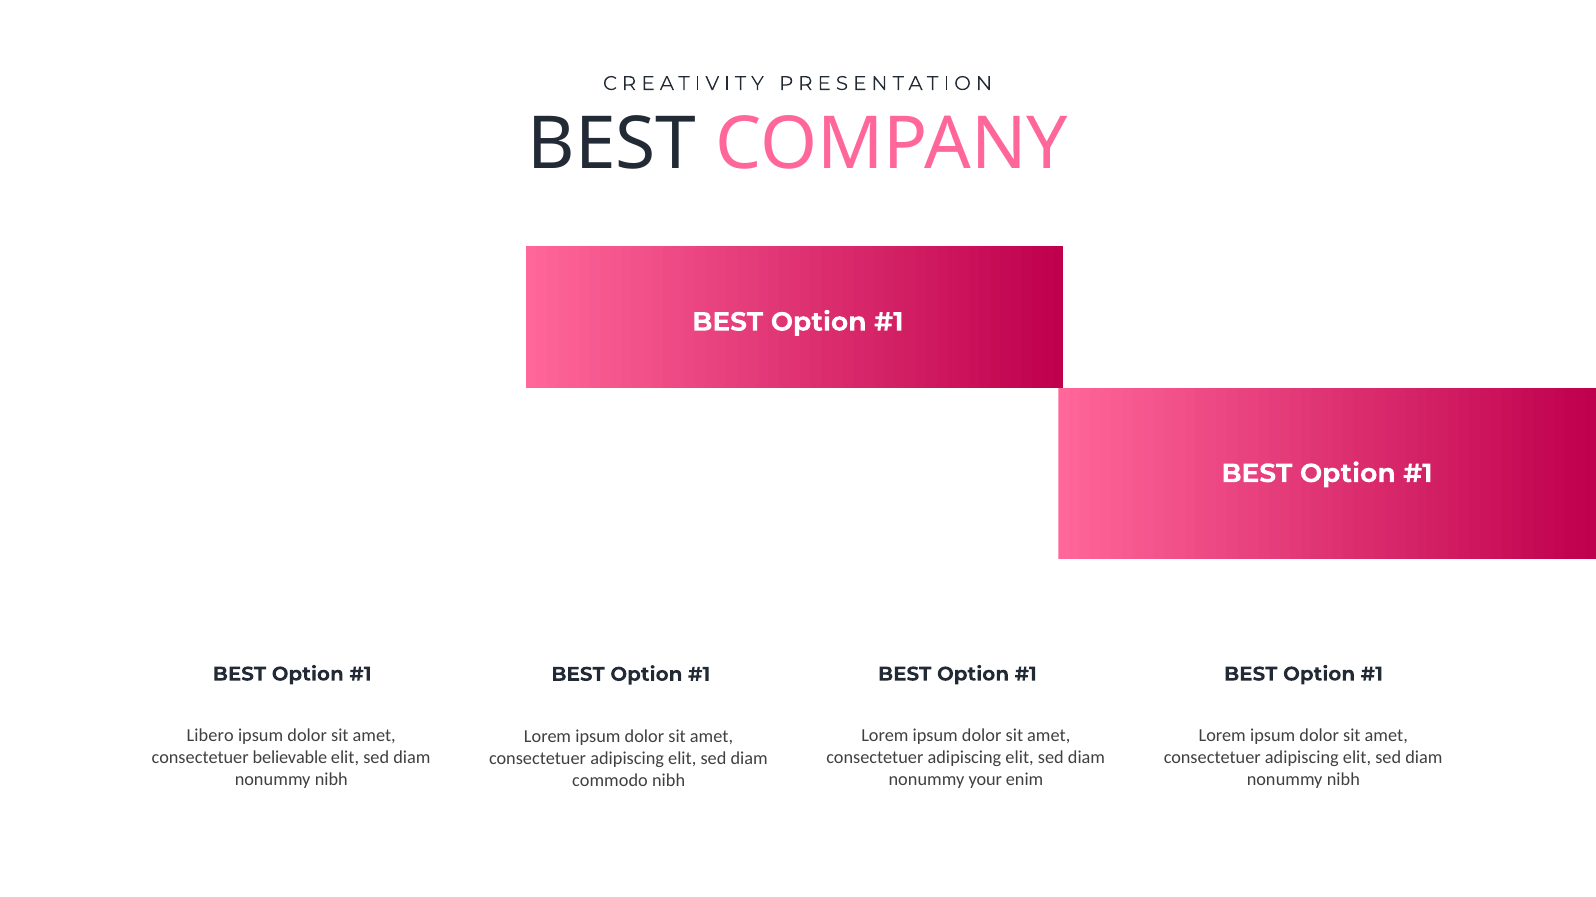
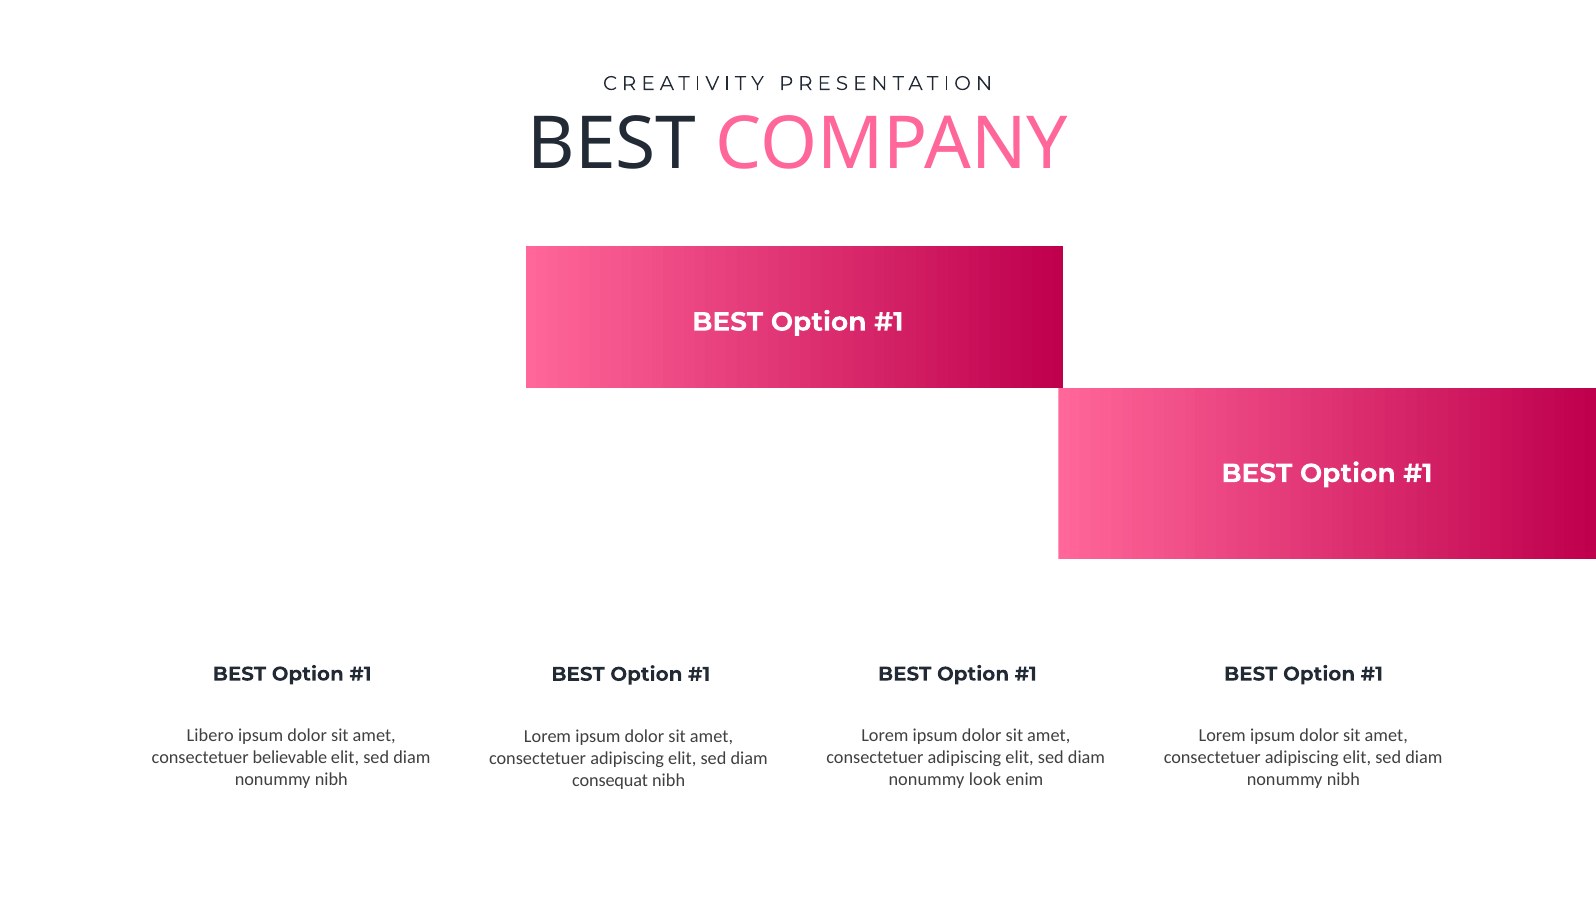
your: your -> look (985, 780)
commodo: commodo -> consequat (610, 781)
